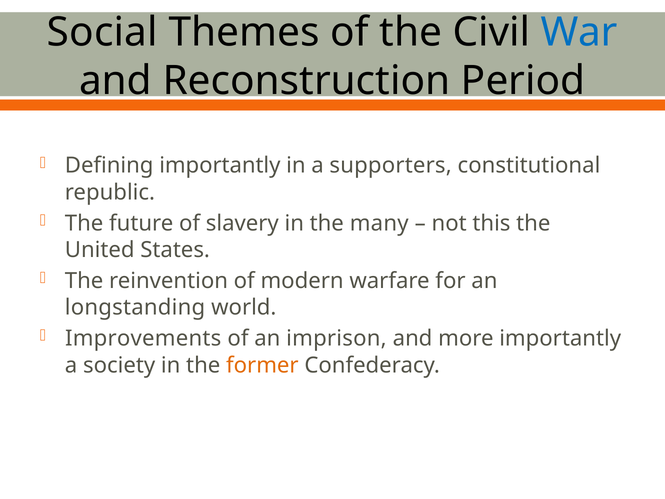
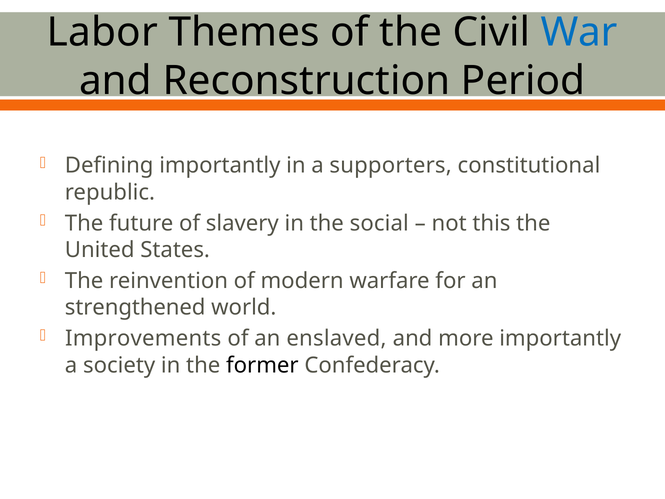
Social: Social -> Labor (102, 32)
many: many -> social (379, 223)
longstanding: longstanding -> strengthened (135, 307)
imprison: imprison -> enslaved (336, 338)
former colour: orange -> black (262, 365)
